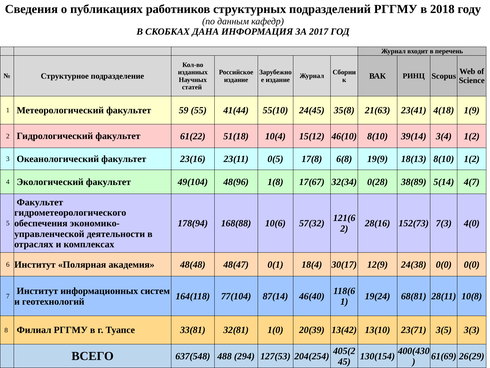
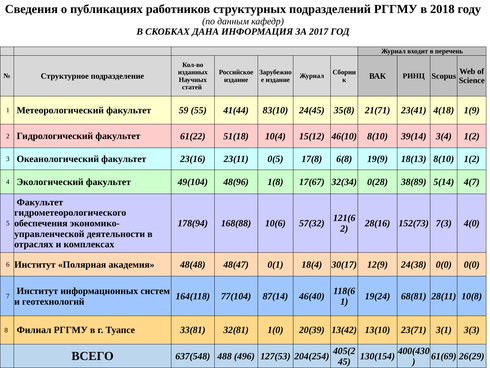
55(10: 55(10 -> 83(10 (275, 110)
21(63: 21(63 -> 21(71 (378, 110)
3(5: 3(5 -> 3(1 (444, 330)
294: 294 -> 496 (244, 356)
